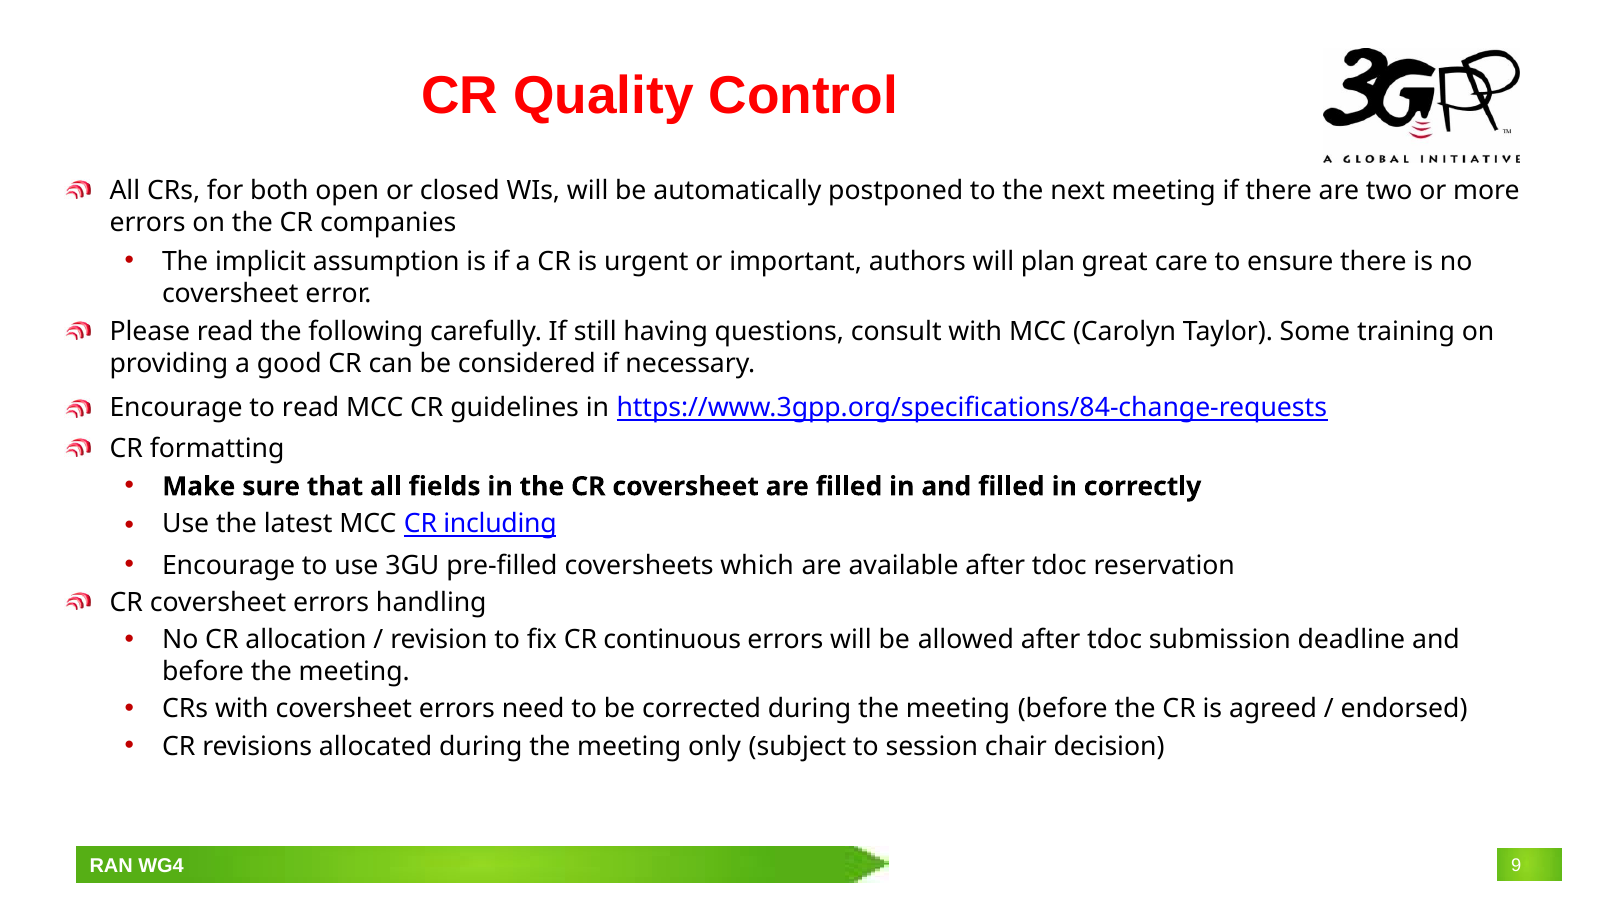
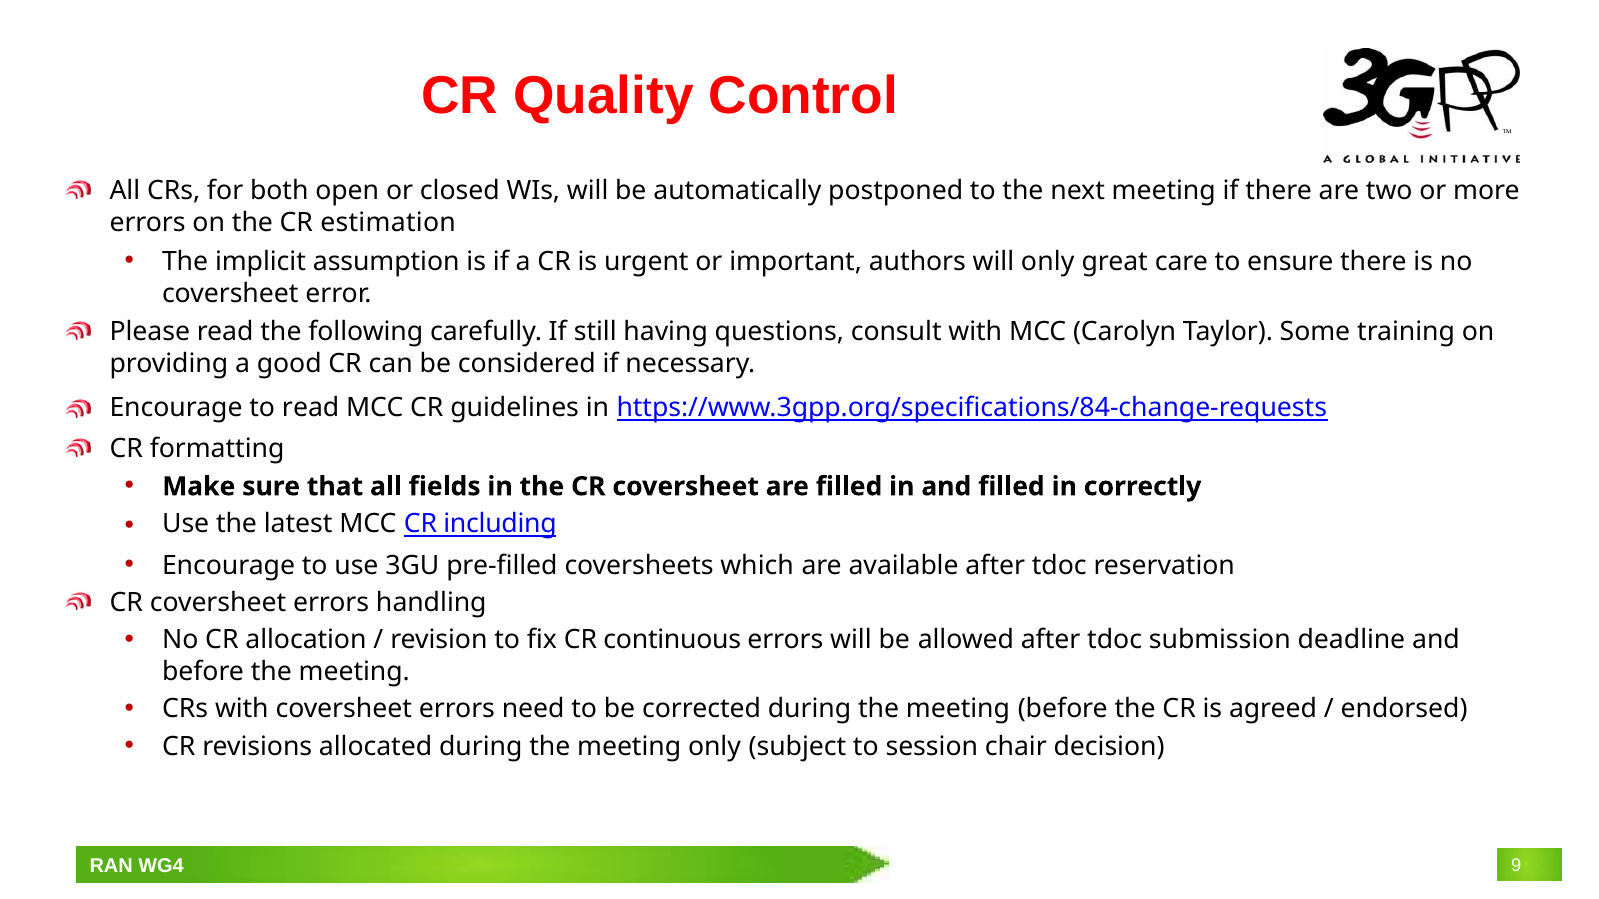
companies: companies -> estimation (388, 223)
will plan: plan -> only (1048, 261)
